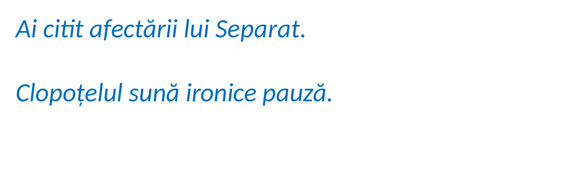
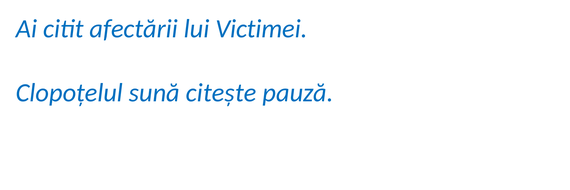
Separat: Separat -> Victimei (261, 29)
ironice: ironice -> citește (221, 93)
